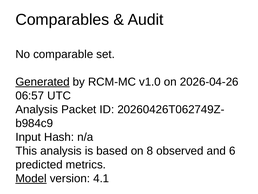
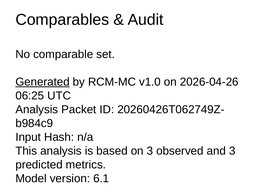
06:57: 06:57 -> 06:25 (30, 95)
on 8: 8 -> 3 (150, 150)
and 6: 6 -> 3 (232, 150)
Model underline: present -> none (31, 178)
4.1: 4.1 -> 6.1 (101, 178)
